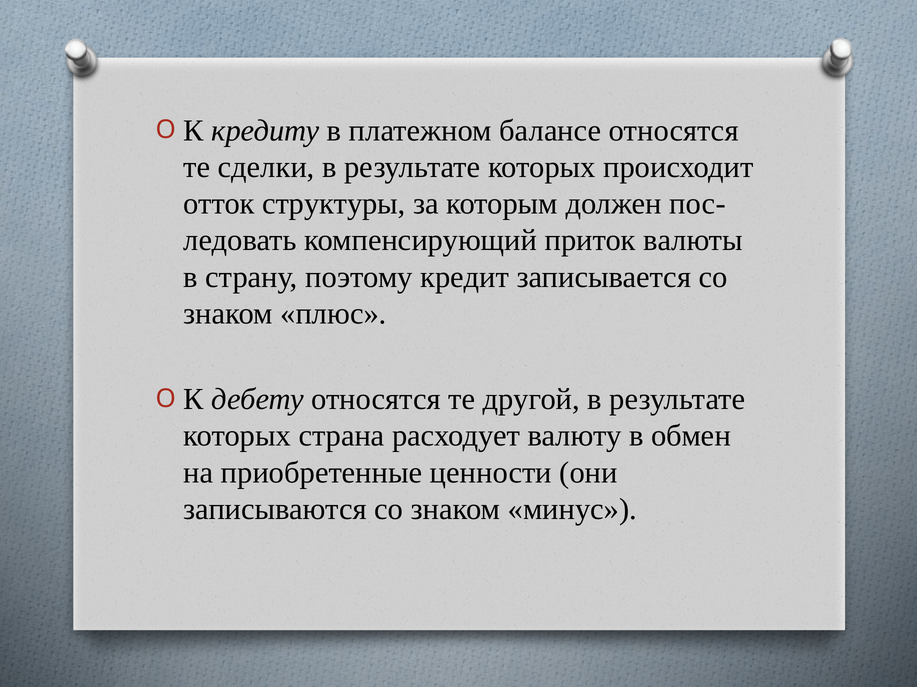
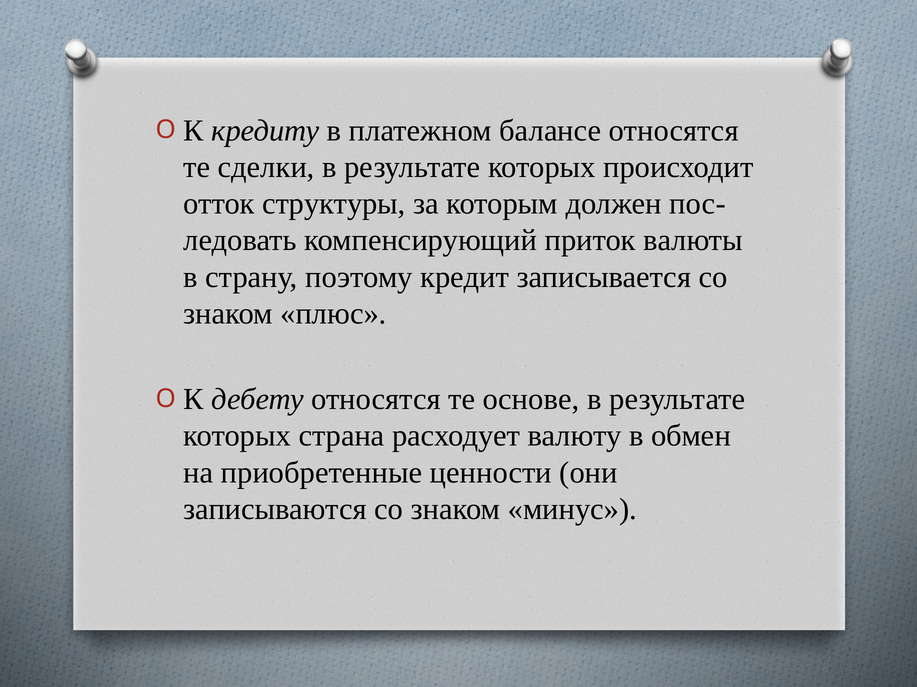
другой: другой -> основе (531, 400)
